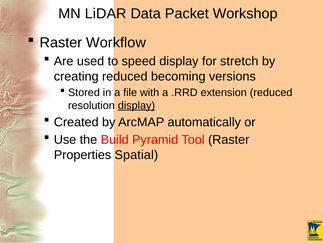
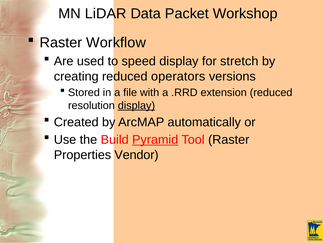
becoming: becoming -> operators (178, 76)
Pyramid underline: none -> present (155, 140)
Spatial: Spatial -> Vendor (136, 155)
